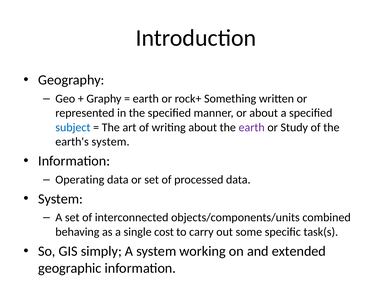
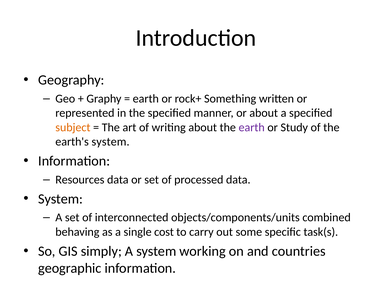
subject colour: blue -> orange (73, 127)
Operating: Operating -> Resources (80, 180)
extended: extended -> countries (299, 251)
